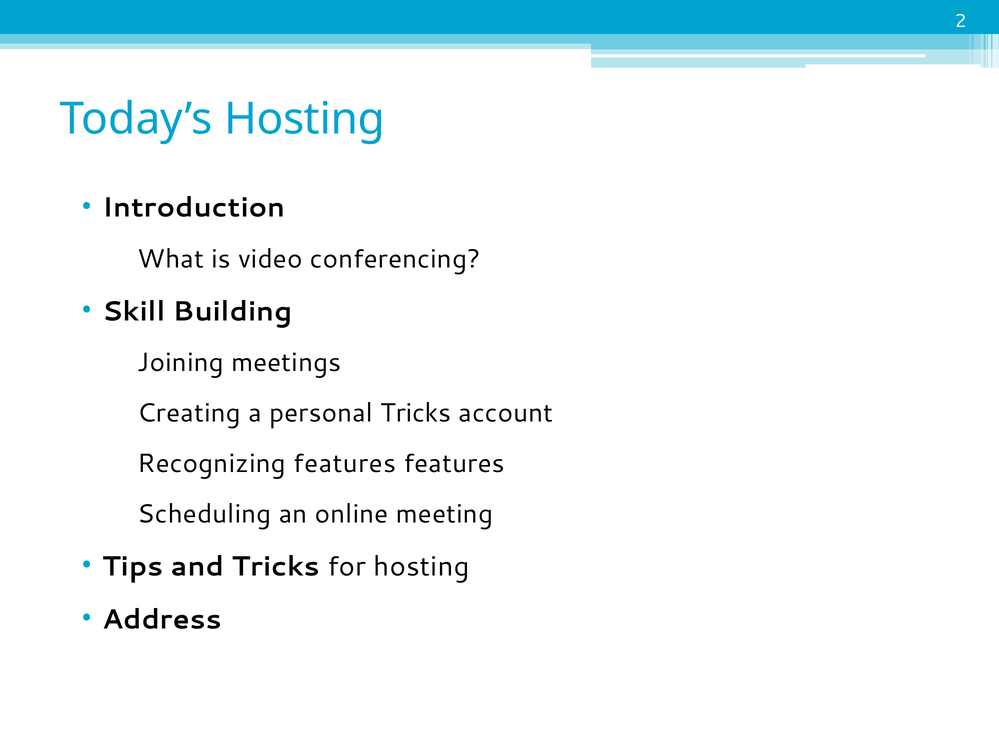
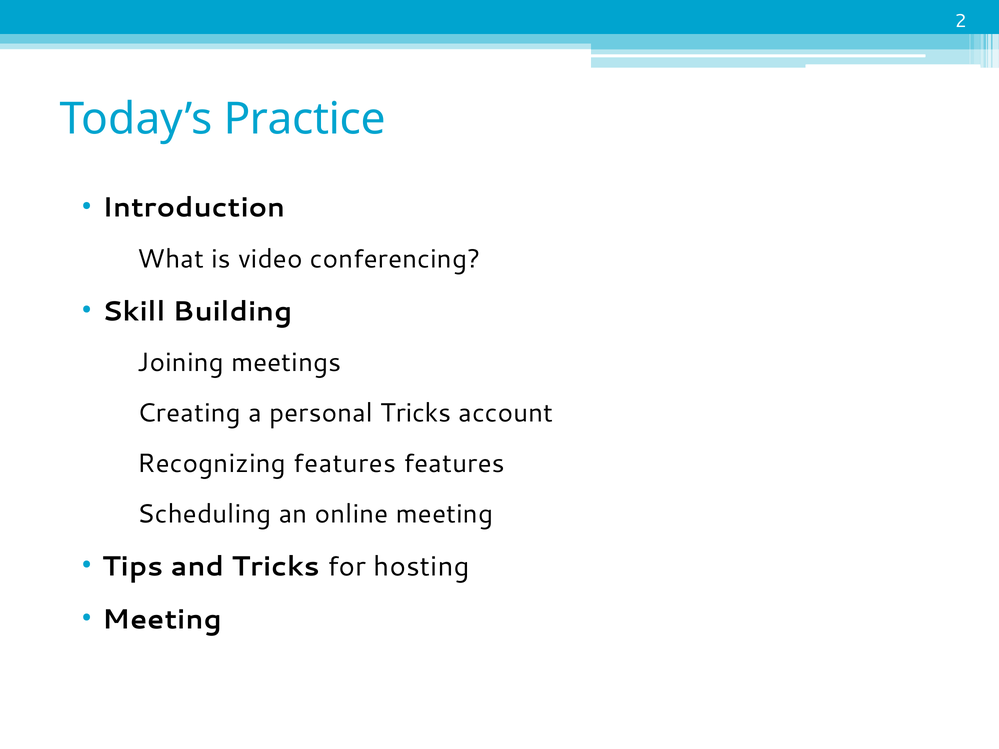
Today’s Hosting: Hosting -> Practice (305, 119)
Address: Address -> Meeting (162, 620)
